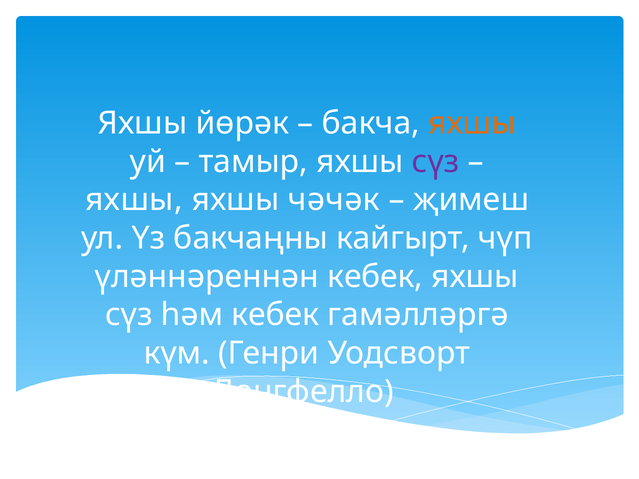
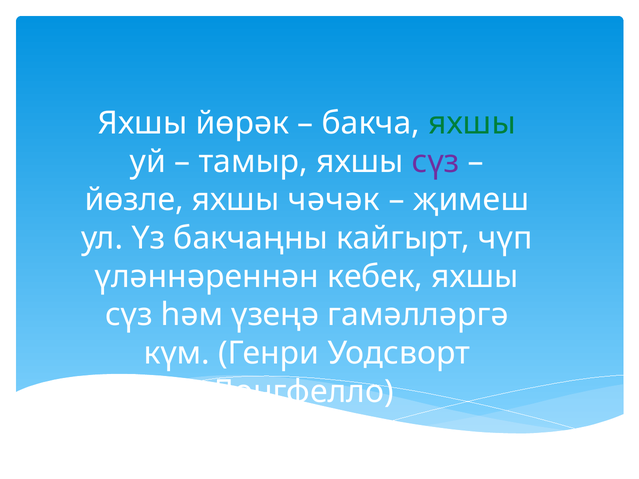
яхшы colour: orange -> green (472, 123)
яхшы: яхшы -> йөзле (134, 200)
һәм кебек: кебек -> үзеңә (275, 315)
